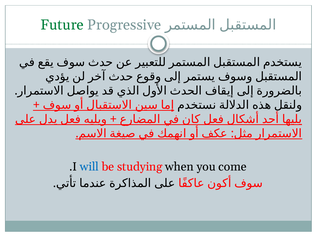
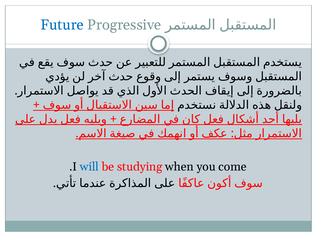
Future colour: green -> blue (62, 25)
